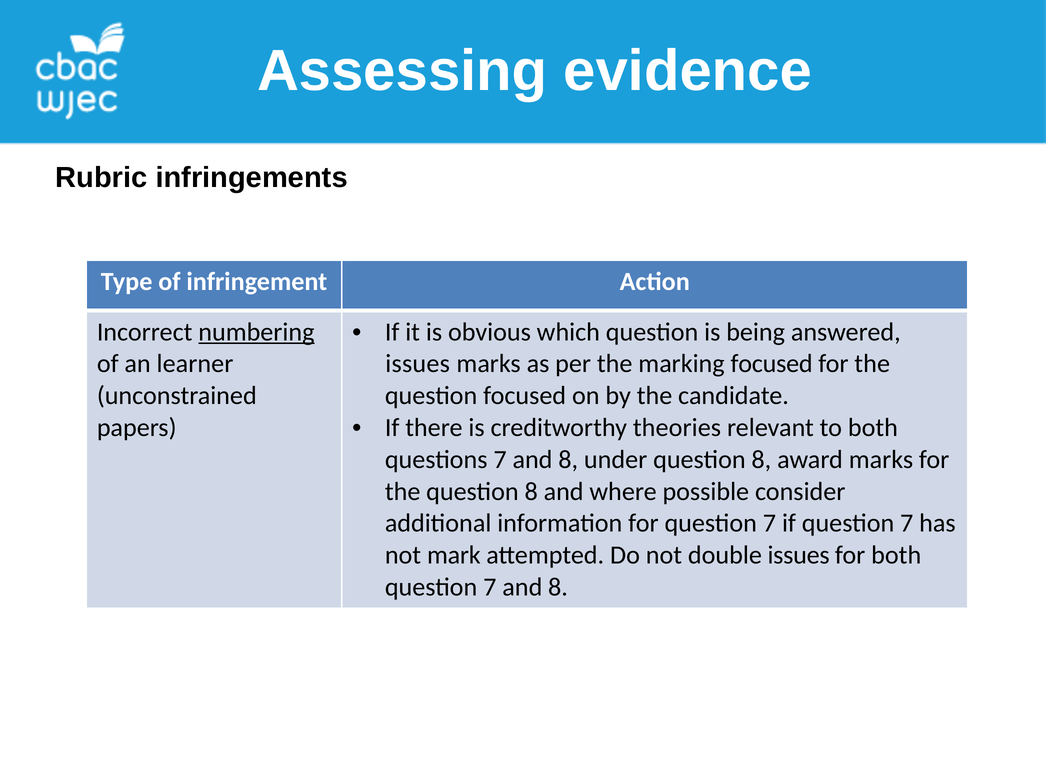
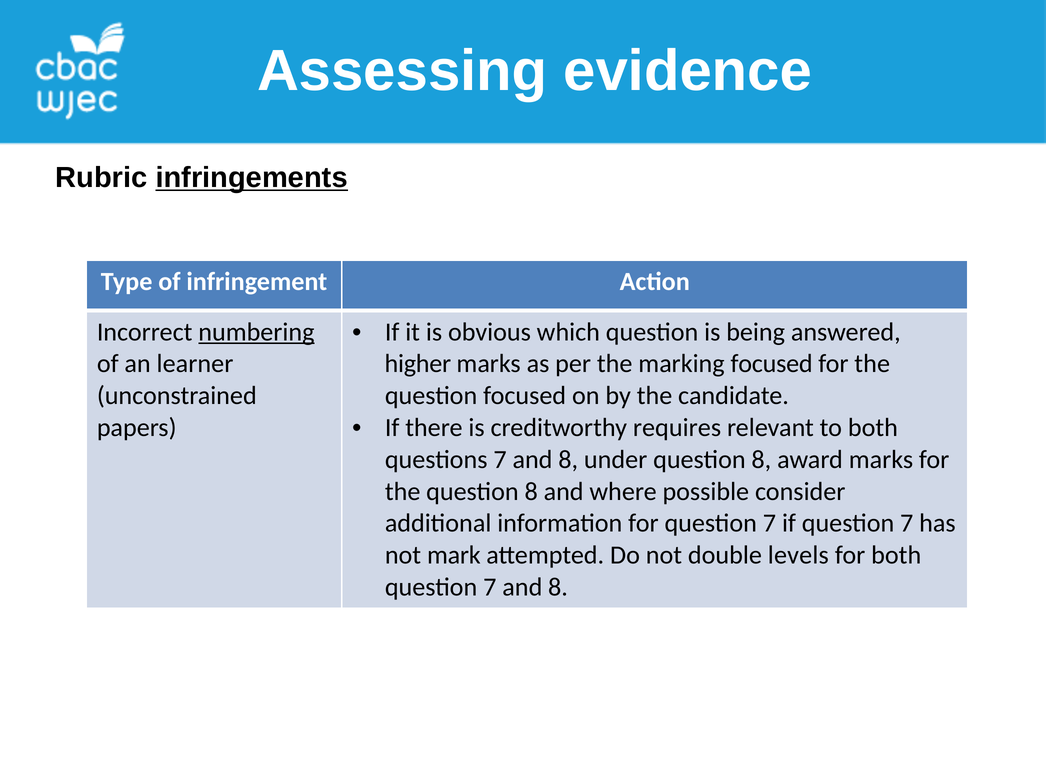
infringements underline: none -> present (252, 178)
issues: issues -> higher (418, 364)
theories: theories -> requires (677, 428)
double issues: issues -> levels (798, 556)
